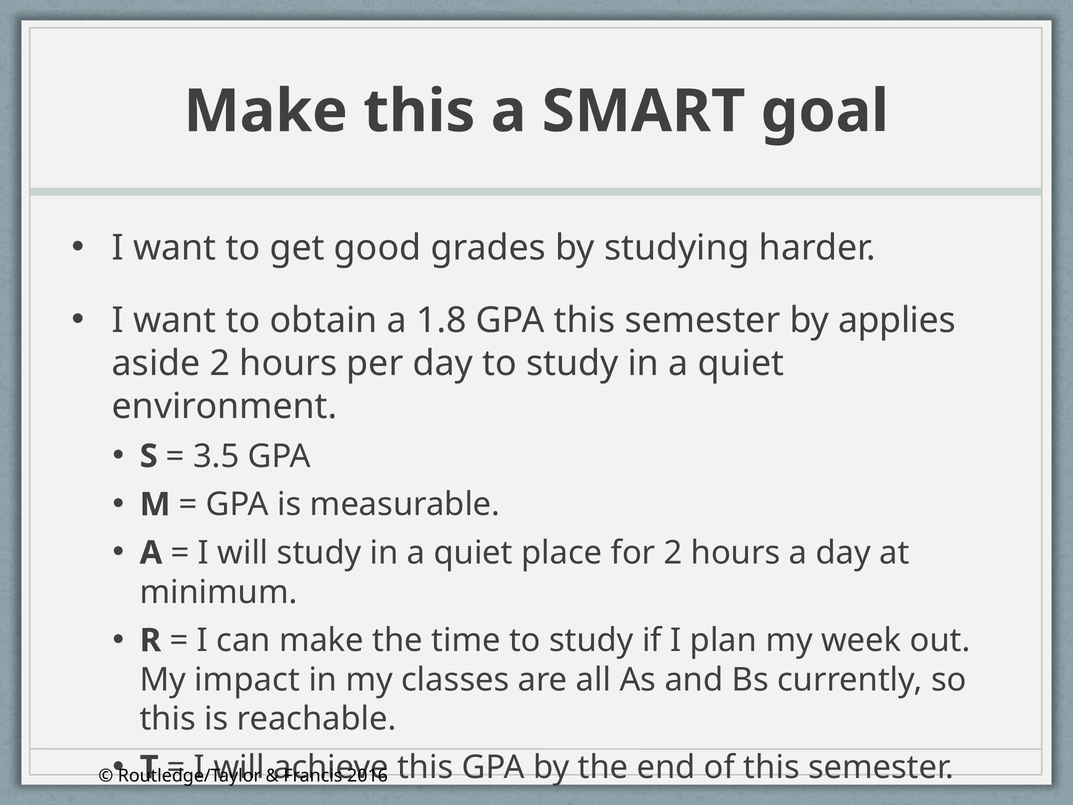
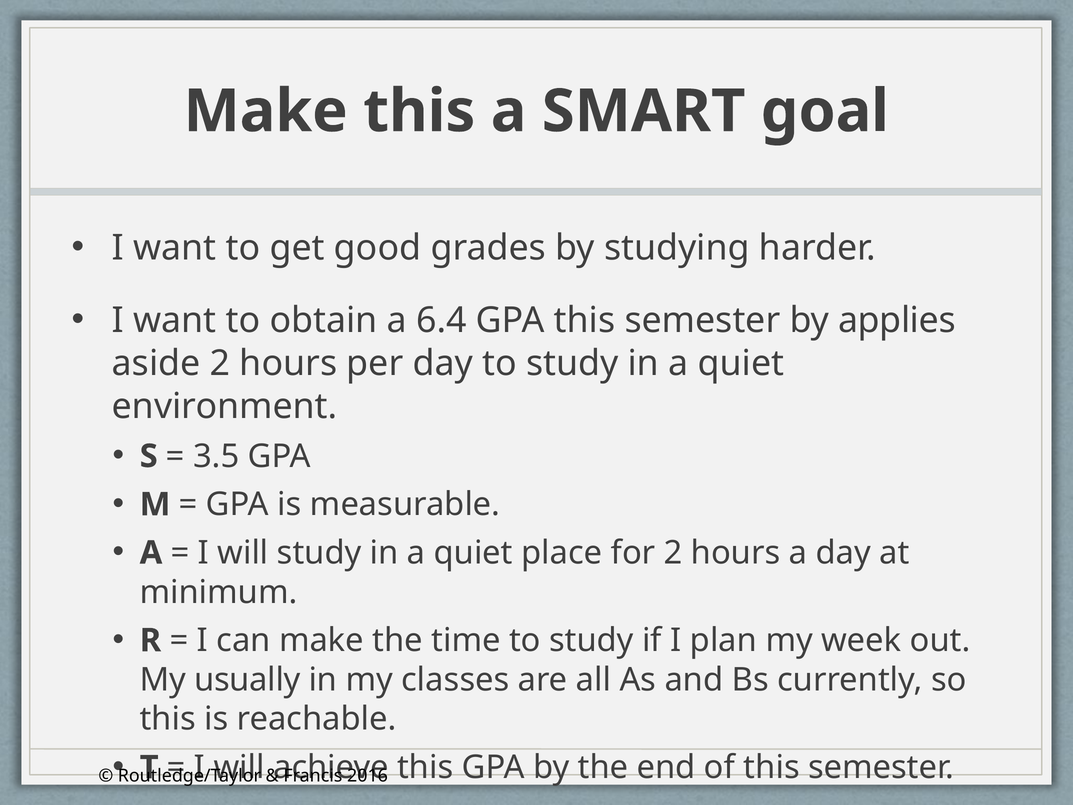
1.8: 1.8 -> 6.4 (441, 320)
impact: impact -> usually (247, 680)
